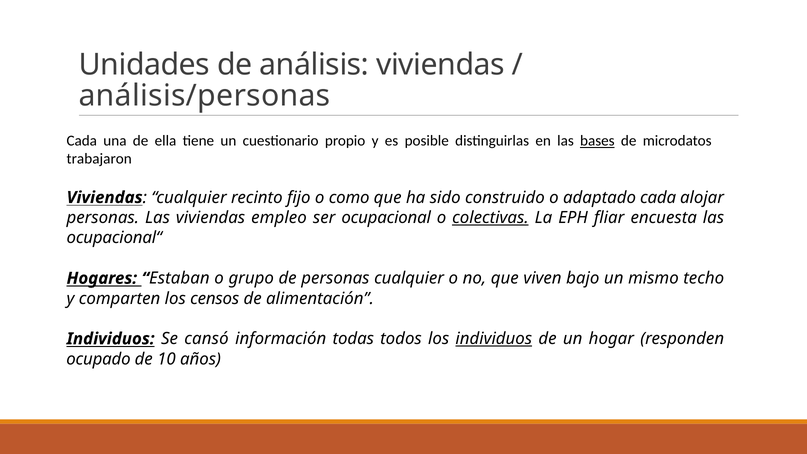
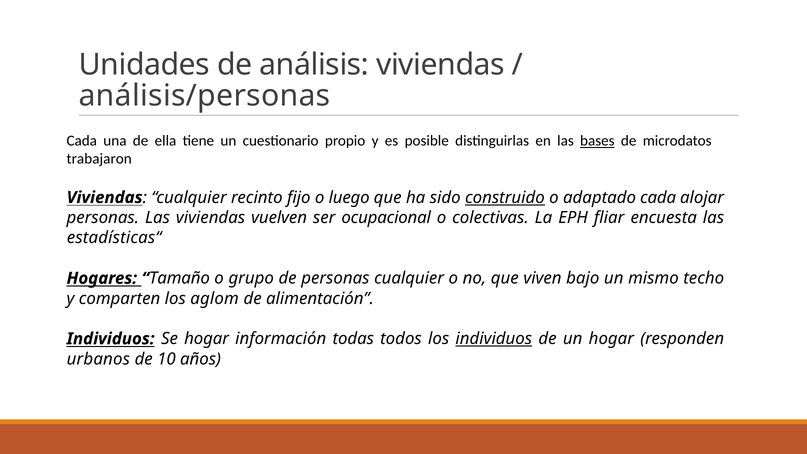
como: como -> luego (349, 197)
construido underline: none -> present (505, 197)
empleo: empleo -> vuelven (279, 218)
colectivas underline: present -> none (490, 218)
ocupacional“: ocupacional“ -> estadísticas“ (114, 238)
Estaban: Estaban -> Tamaño (179, 278)
censos: censos -> aglom (215, 298)
Se cansó: cansó -> hogar (207, 339)
ocupado: ocupado -> urbanos (98, 359)
